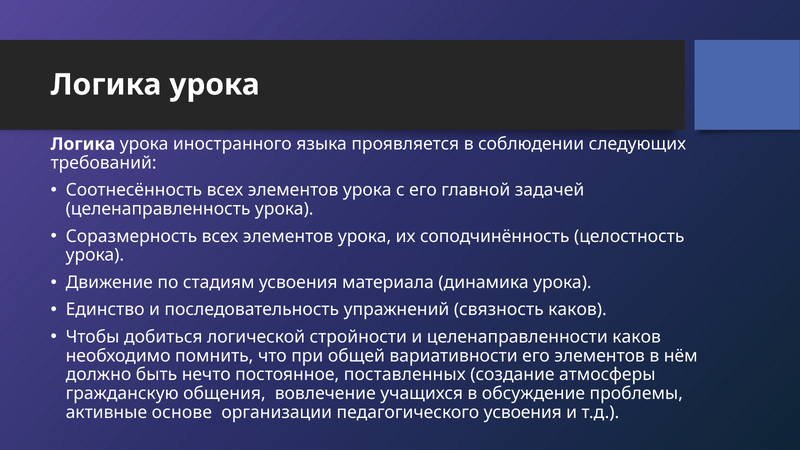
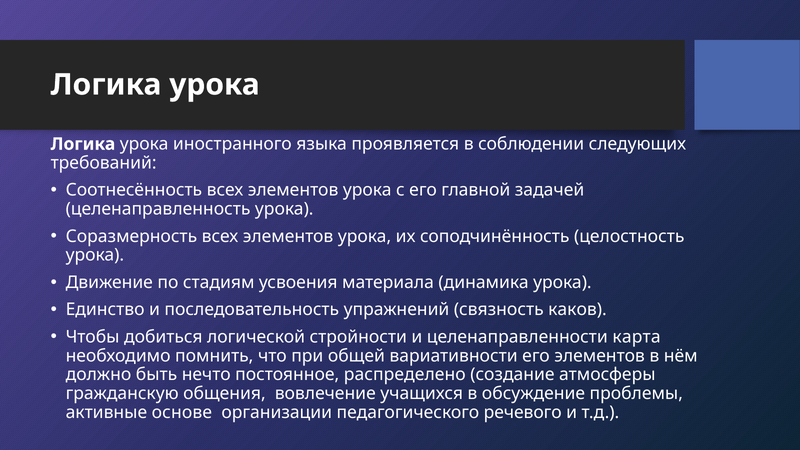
целенаправленности каков: каков -> карта (637, 337)
поставленных: поставленных -> распределено (405, 375)
педагогического усвоения: усвоения -> речевого (523, 412)
